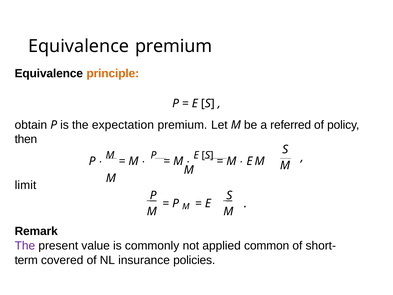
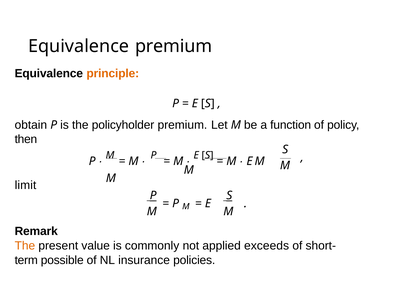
expectation: expectation -> policyholder (123, 125)
referred: referred -> function (291, 125)
The colour: purple -> orange (25, 246)
common: common -> exceeds (267, 246)
covered: covered -> possible (62, 260)
